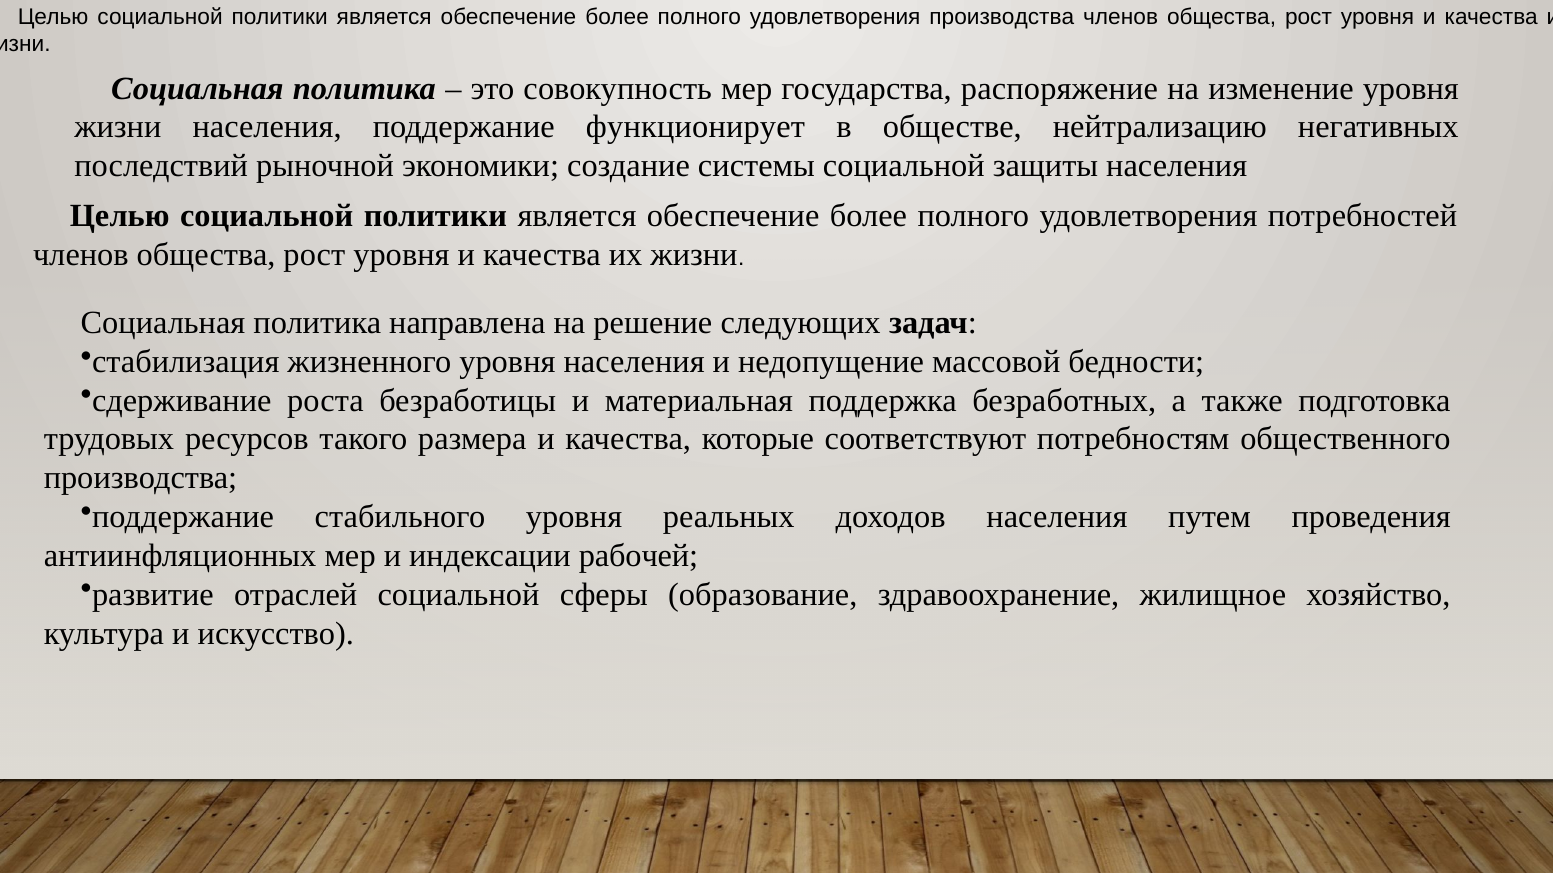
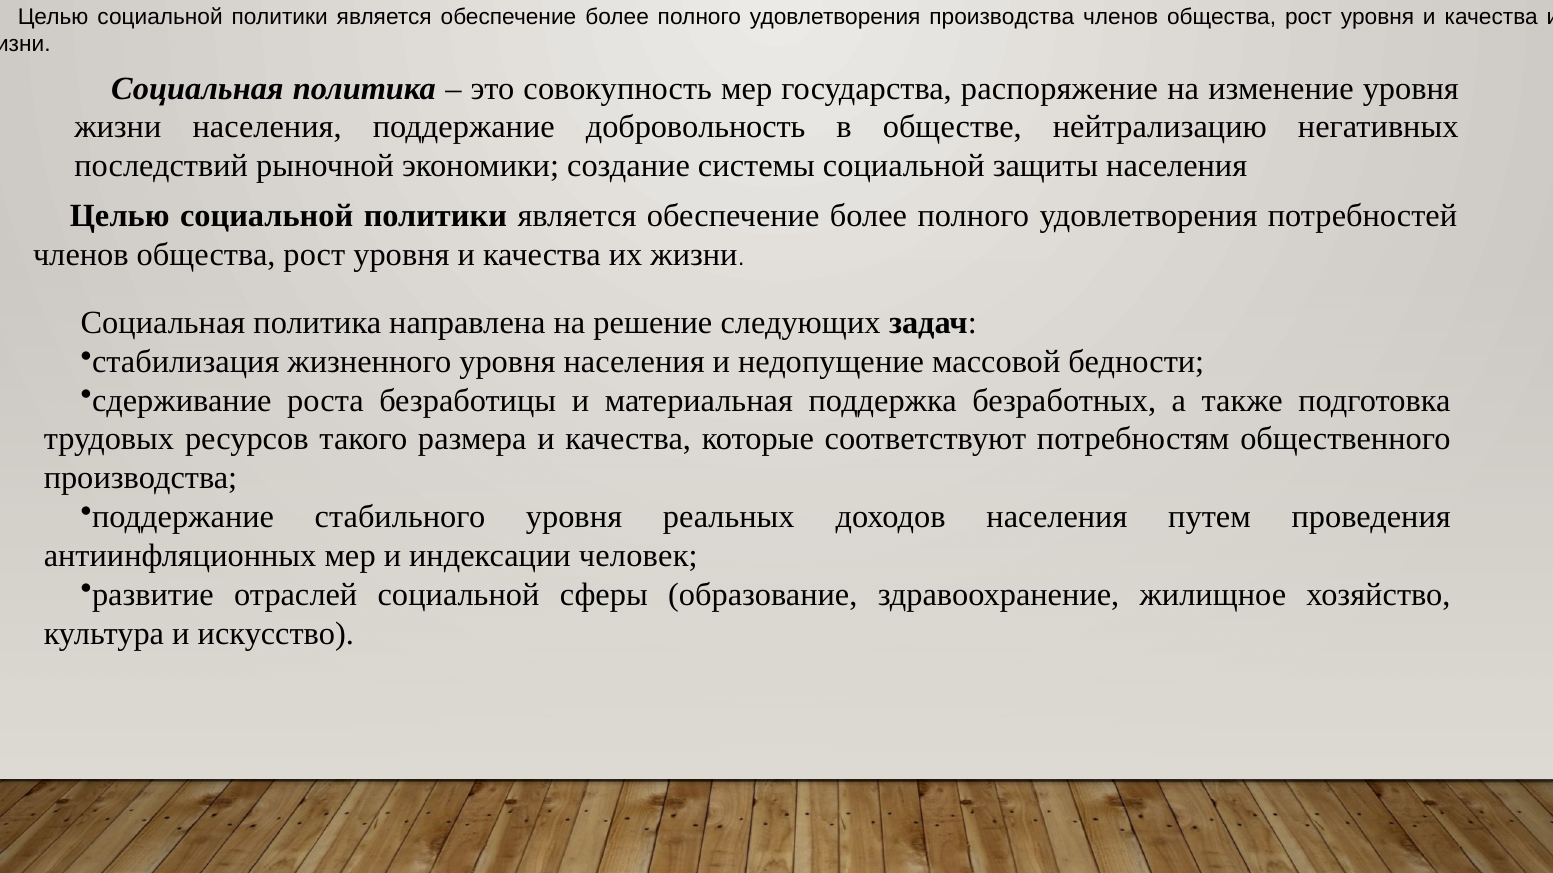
функционирует: функционирует -> добровольность (696, 127)
рабочей: рабочей -> человек (638, 556)
